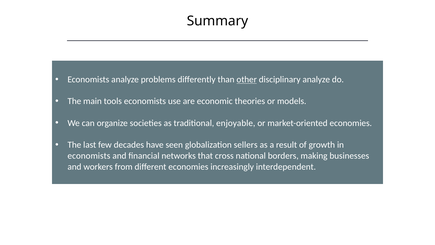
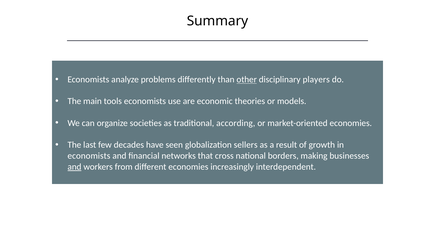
disciplinary analyze: analyze -> players (316, 79)
enjoyable: enjoyable -> according (236, 123)
and underline: none -> present (74, 166)
